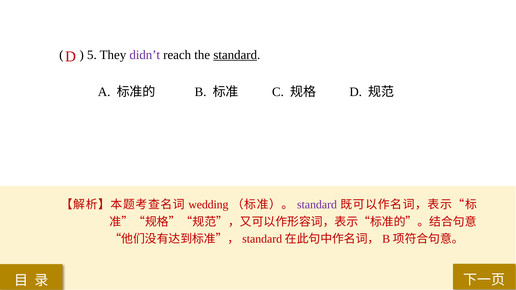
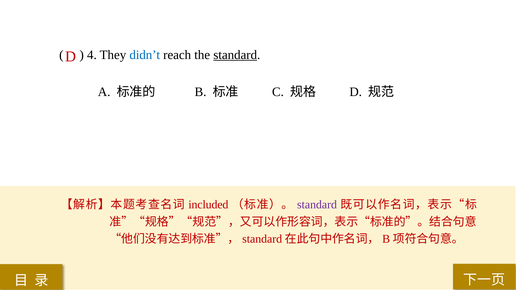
5: 5 -> 4 (92, 55)
didn’t colour: purple -> blue (145, 55)
wedding: wedding -> included (208, 205)
